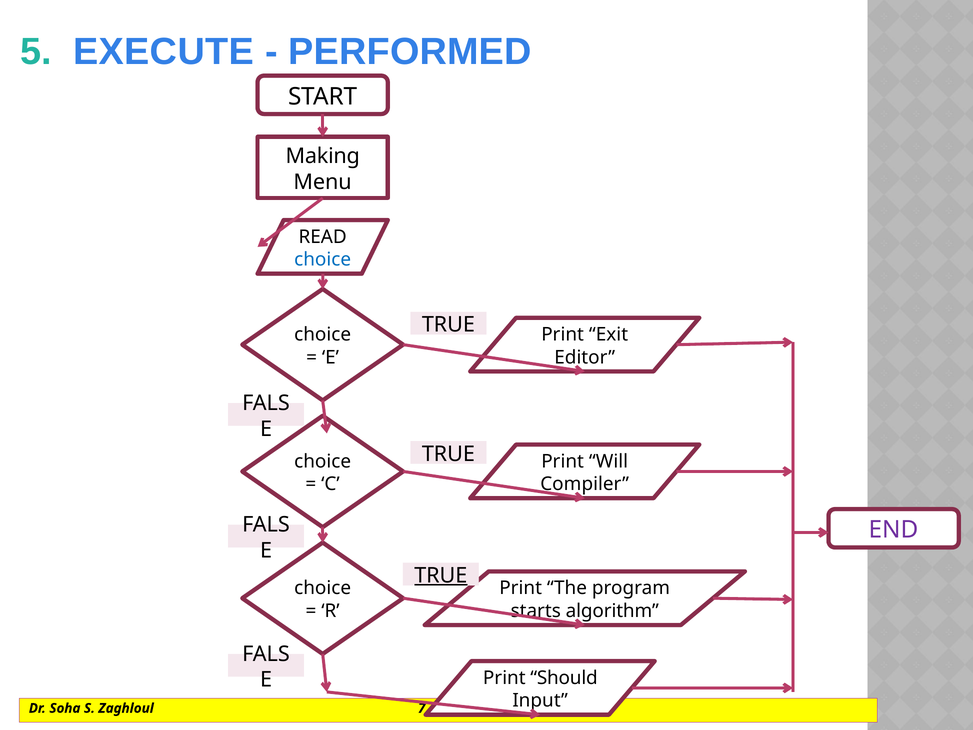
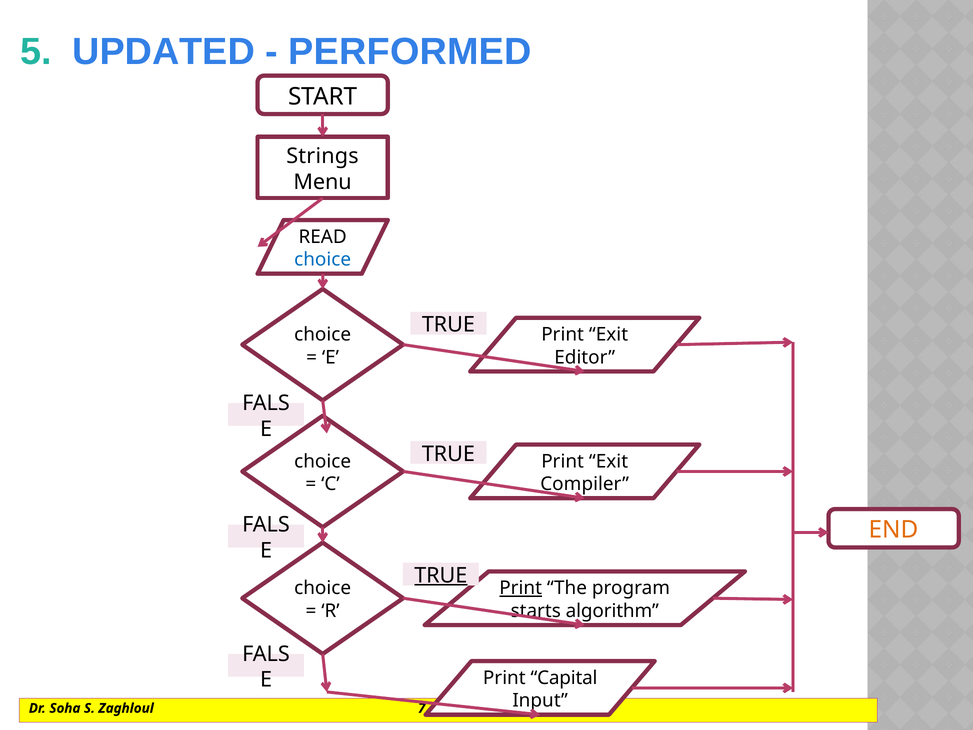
EXECUTE: EXECUTE -> UPDATED (164, 52)
Making: Making -> Strings (323, 156)
Will: Will -> Exit (609, 461)
END colour: purple -> orange (894, 530)
Print underline: none -> present (521, 588)
Should: Should -> Capital (564, 678)
